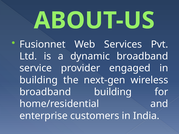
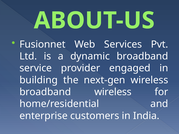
broadband building: building -> wireless (113, 92)
